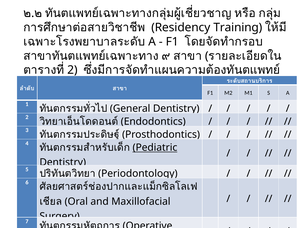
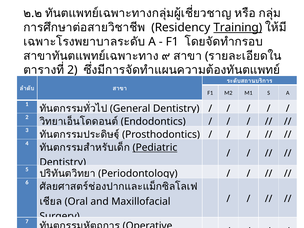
Training underline: none -> present (238, 27)
